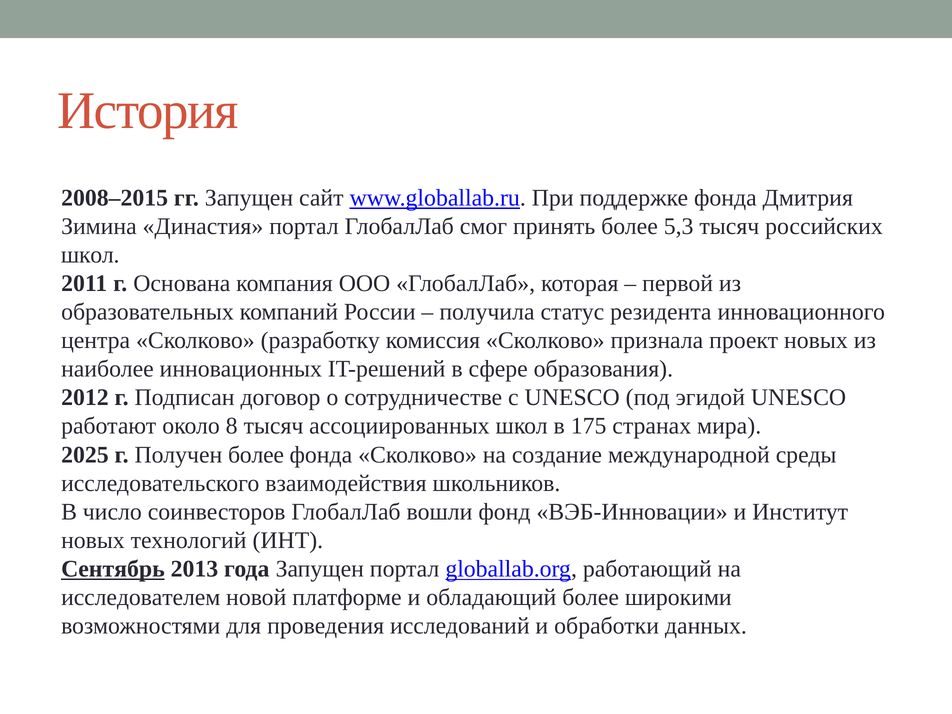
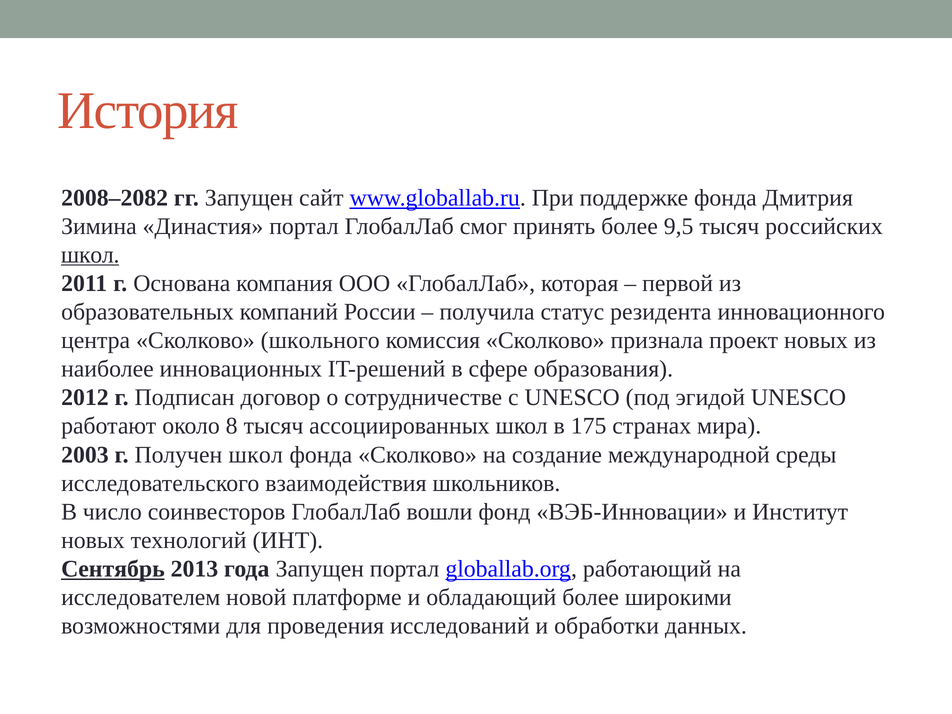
2008–2015: 2008–2015 -> 2008–2082 (115, 198)
5,3: 5,3 -> 9,5 (679, 226)
школ underline: none -> present (90, 255)
разработку: разработку -> школьного (320, 340)
2025: 2025 -> 2003 (85, 455)
Получен более: более -> школ (256, 455)
